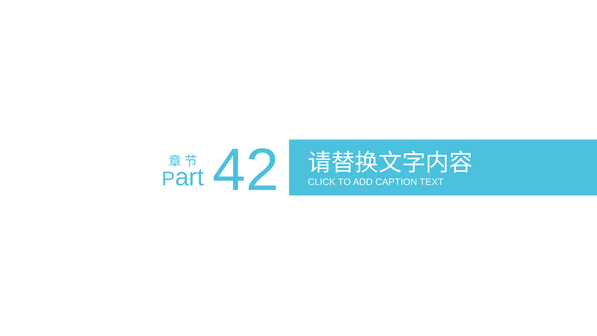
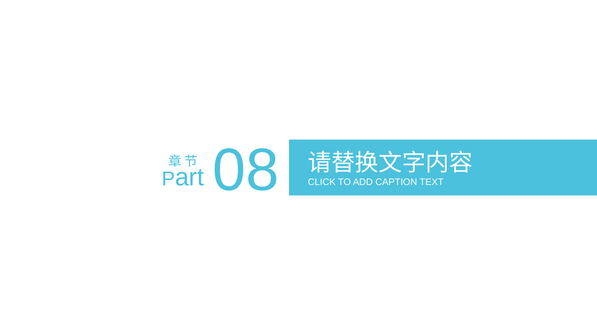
42: 42 -> 08 (246, 170)
